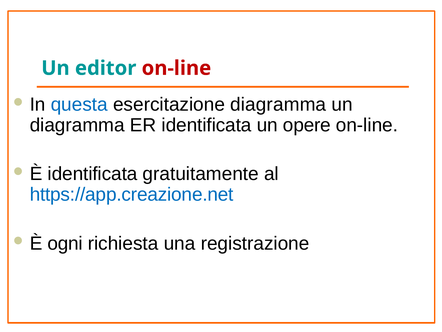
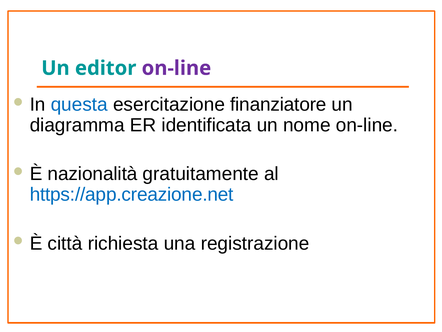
on-line colour: red -> purple (176, 68)
esercitazione diagramma: diagramma -> finanziatore (278, 104)
opere: opere -> nome (307, 125)
È identificata: identificata -> nazionalità (93, 174)
ogni: ogni -> città (65, 243)
